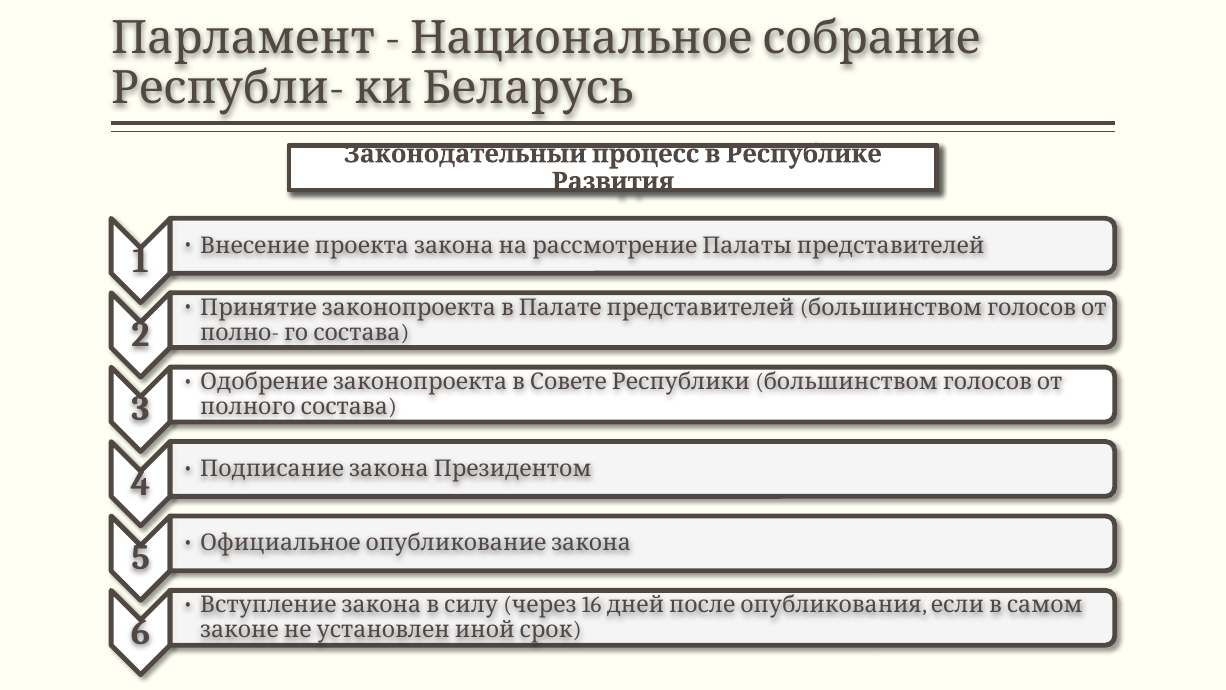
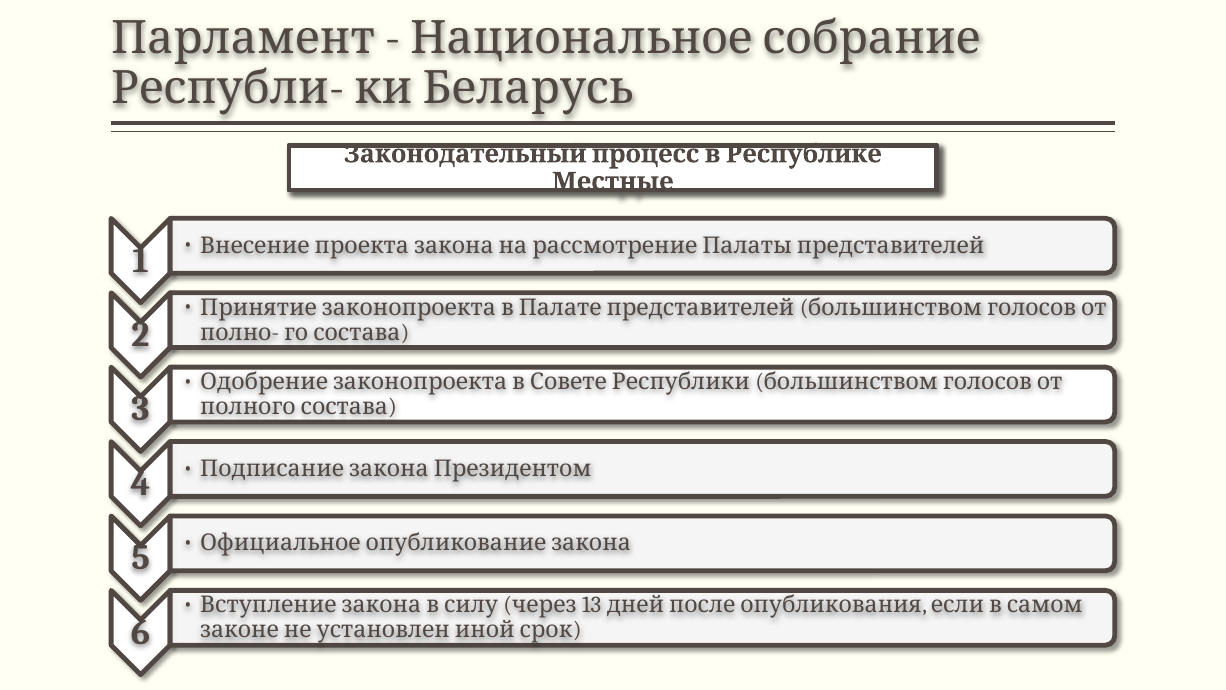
Развития: Развития -> Местные (613, 181)
16: 16 -> 13 (592, 605)
